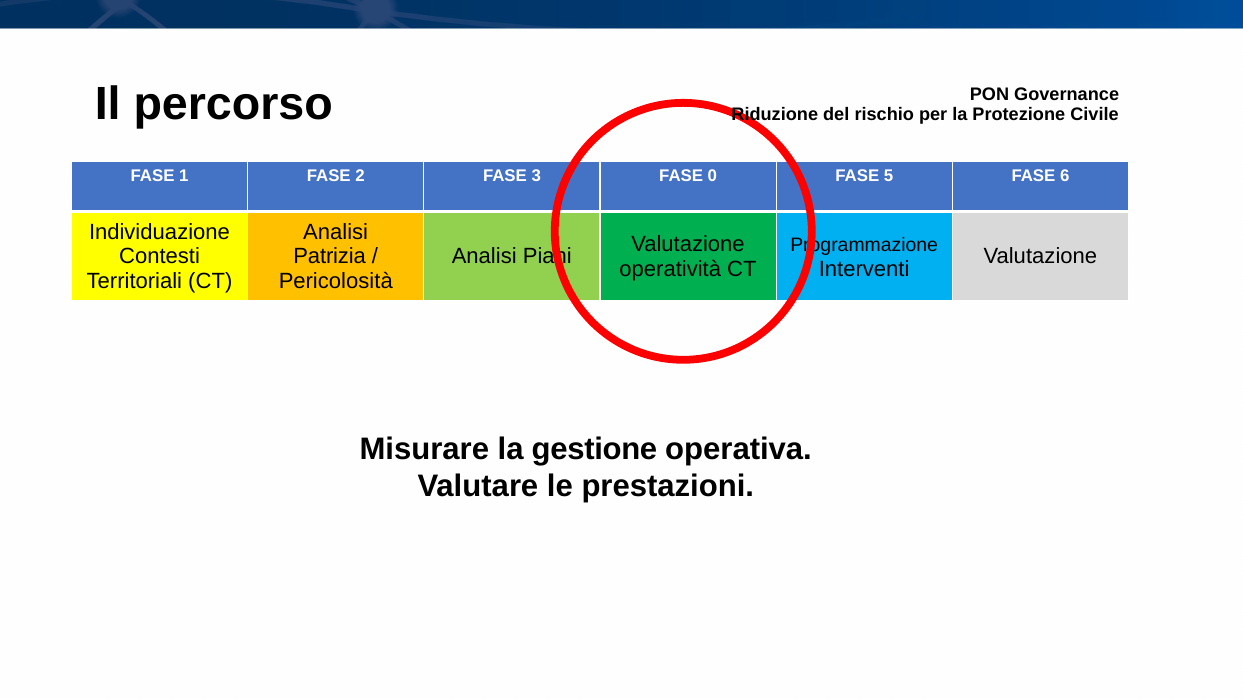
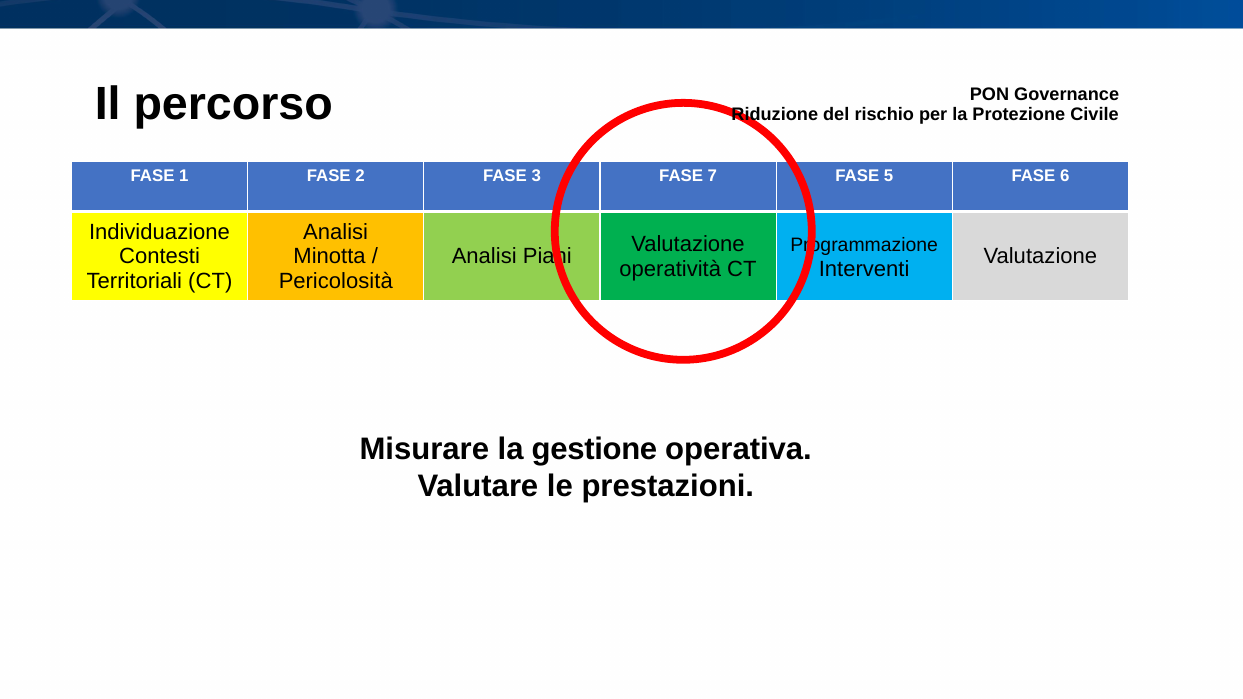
0: 0 -> 7 (712, 176)
Patrizia: Patrizia -> Minotta (330, 257)
